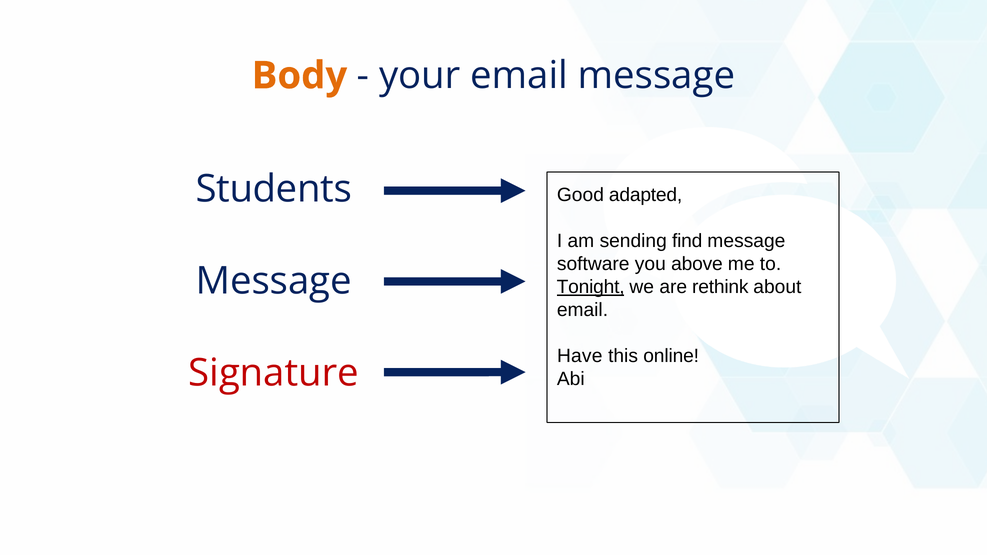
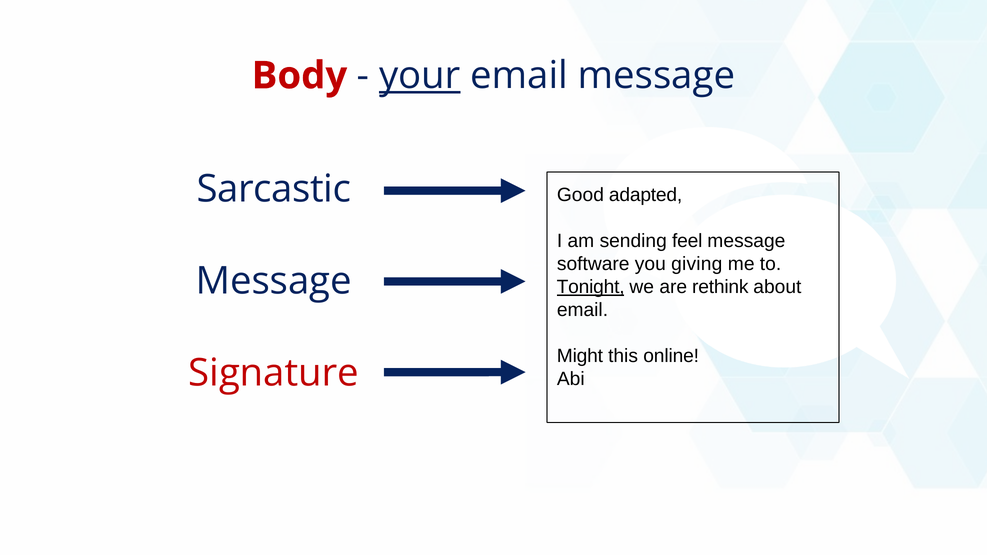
Body colour: orange -> red (299, 76)
your underline: none -> present (420, 76)
Students: Students -> Sarcastic (274, 189)
find: find -> feel (687, 241)
above: above -> giving (697, 264)
Have: Have -> Might (580, 356)
